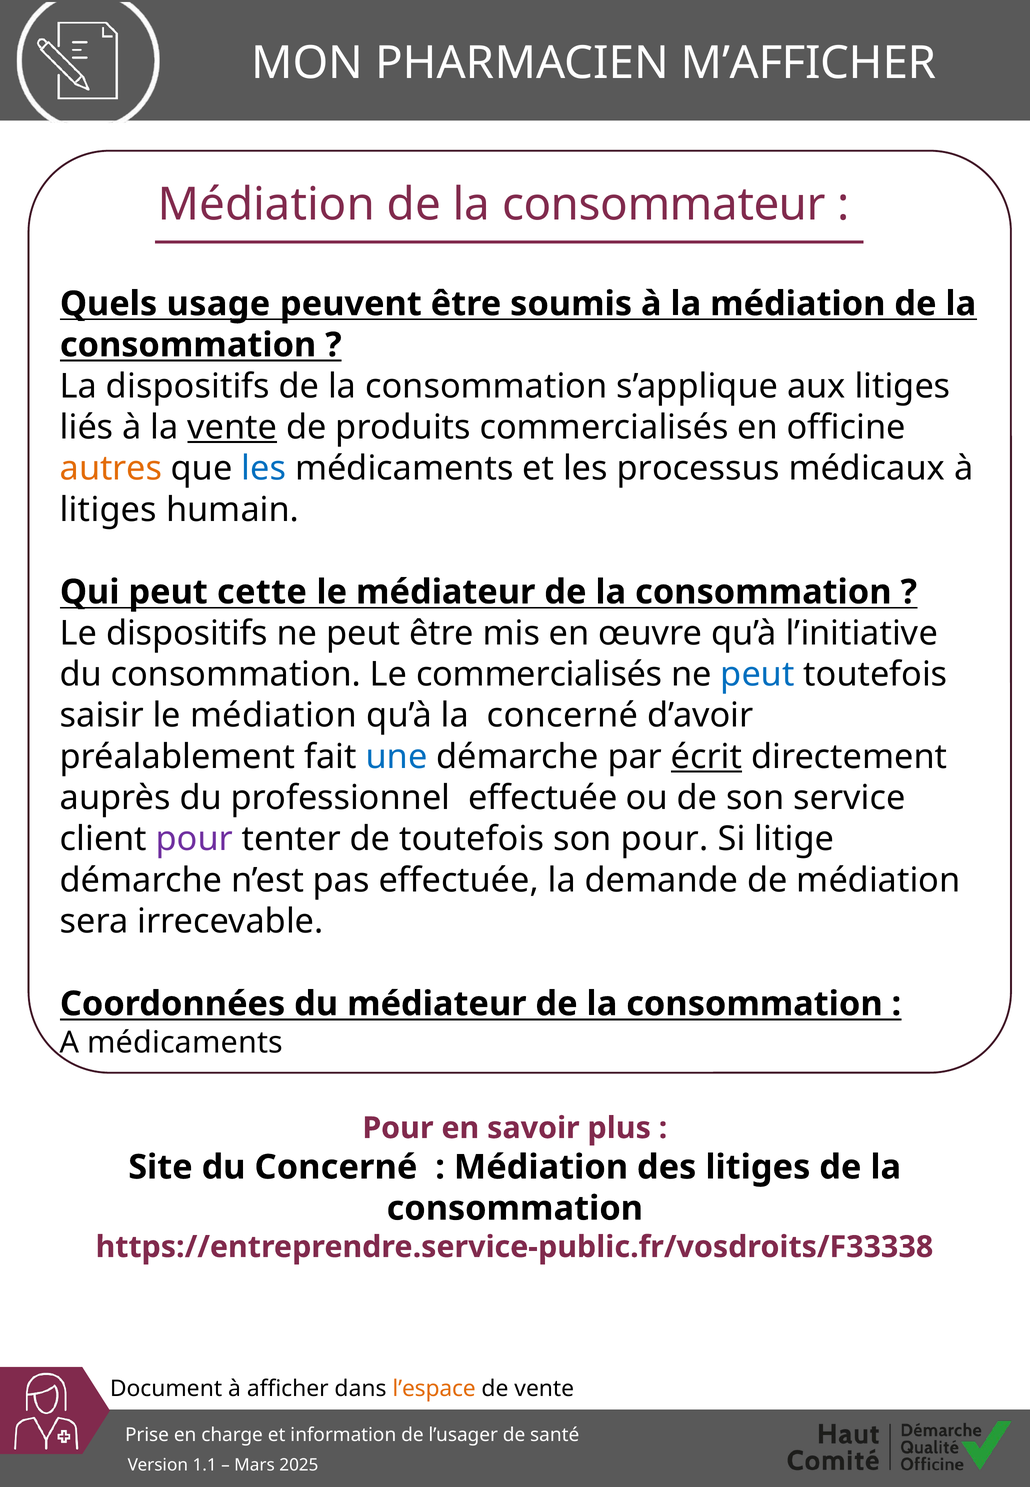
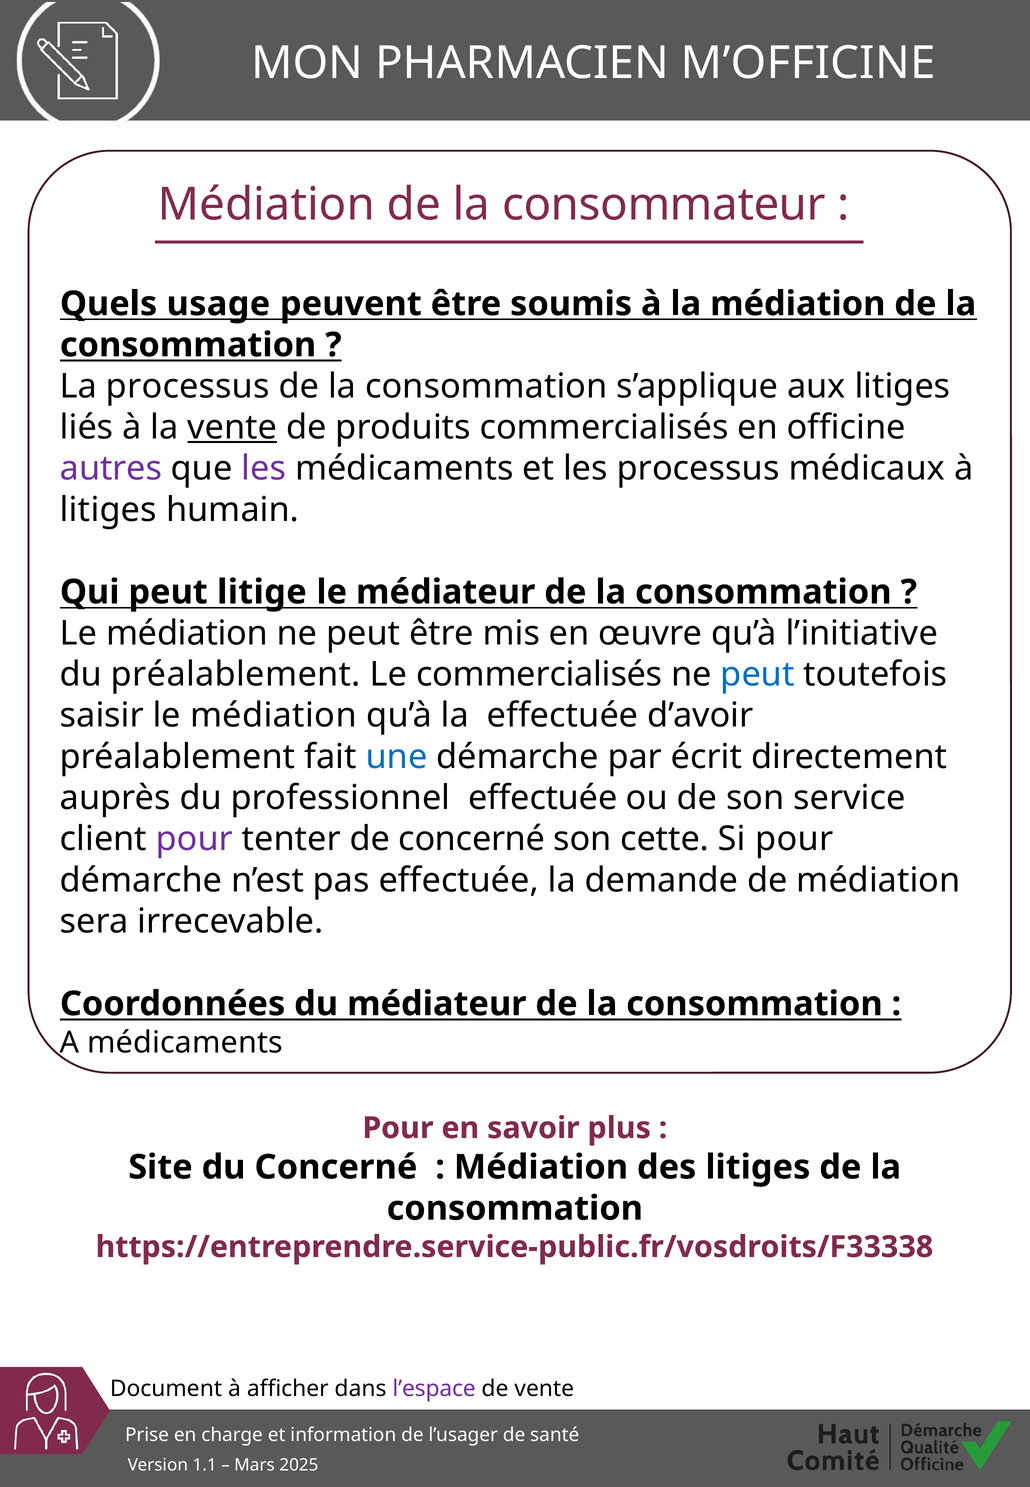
M’AFFICHER: M’AFFICHER -> M’OFFICINE (808, 63)
La dispositifs: dispositifs -> processus (188, 386)
autres colour: orange -> purple (111, 469)
les colour: blue -> purple (264, 469)
cette: cette -> litige (262, 592)
dispositifs: dispositifs -> médiation (187, 634)
du consommation: consommation -> préalablement (236, 675)
la concerné: concerné -> effectuée (563, 716)
écrit underline: present -> none (707, 757)
de toutefois: toutefois -> concerné (472, 840)
son pour: pour -> cette (665, 840)
Si litige: litige -> pour (794, 840)
l’espace colour: orange -> purple (434, 1389)
